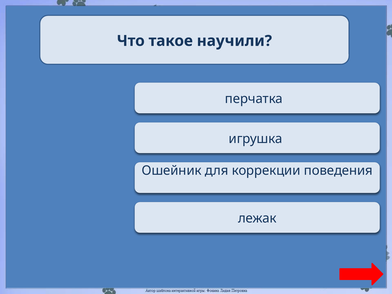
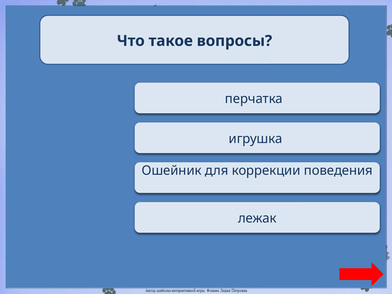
научили: научили -> вопросы (234, 41)
